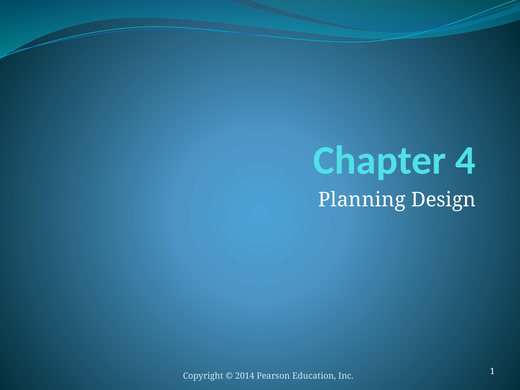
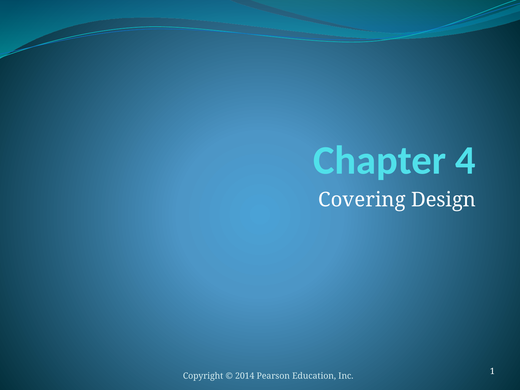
Planning: Planning -> Covering (362, 200)
